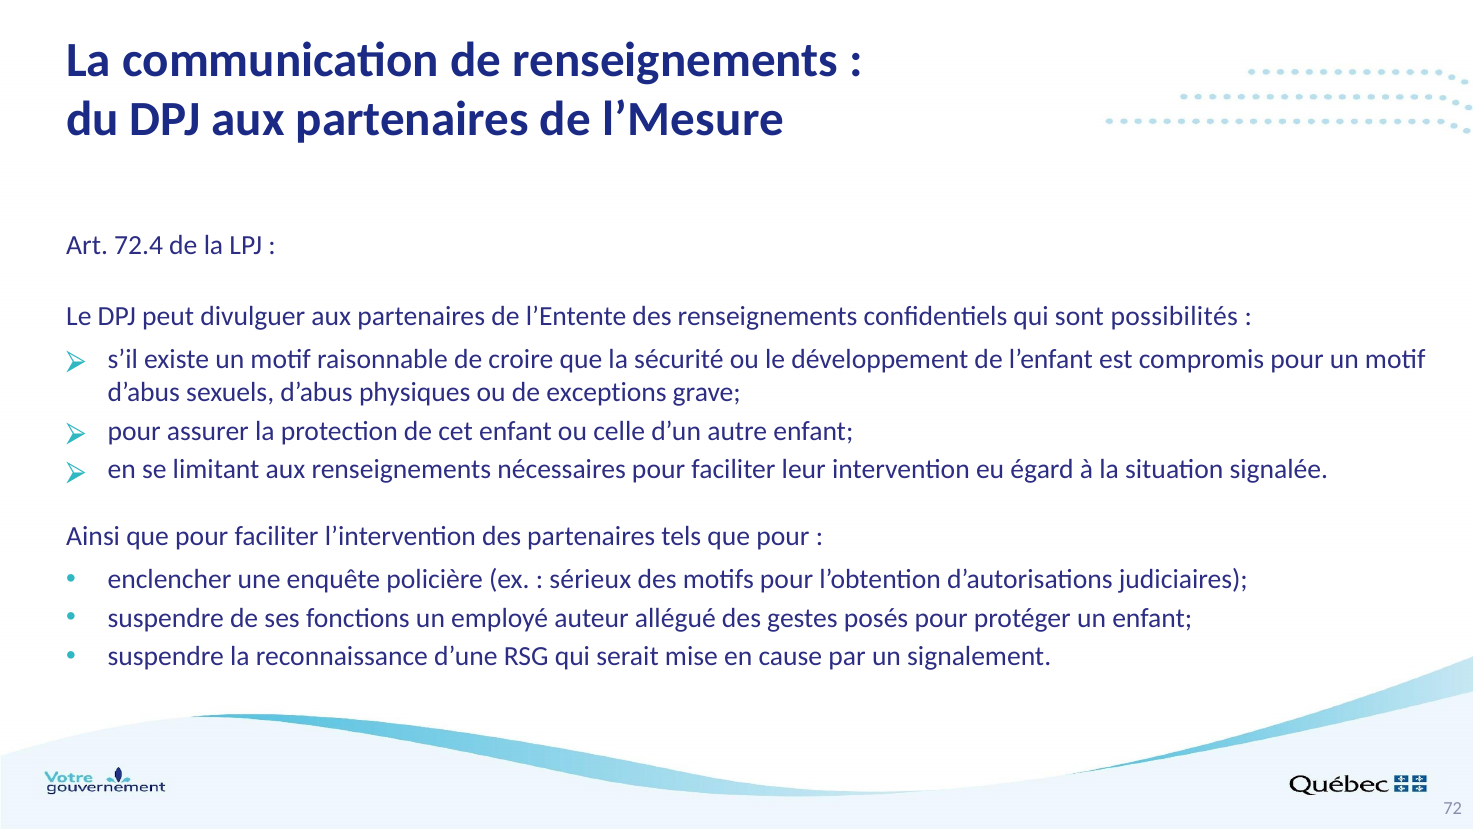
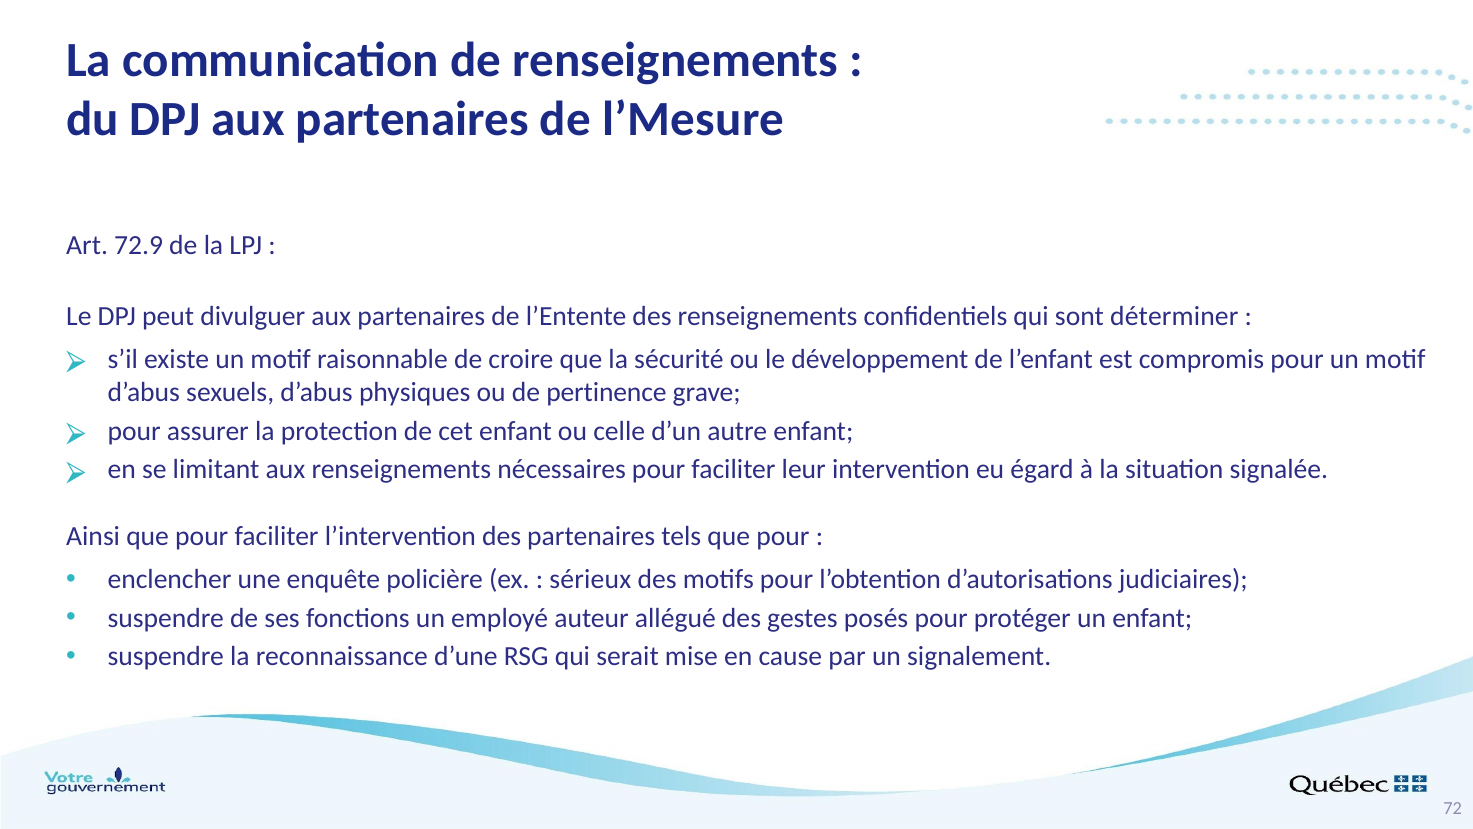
72.4: 72.4 -> 72.9 (139, 245)
possibilités: possibilités -> déterminer (1174, 316)
exceptions: exceptions -> pertinence (606, 392)
